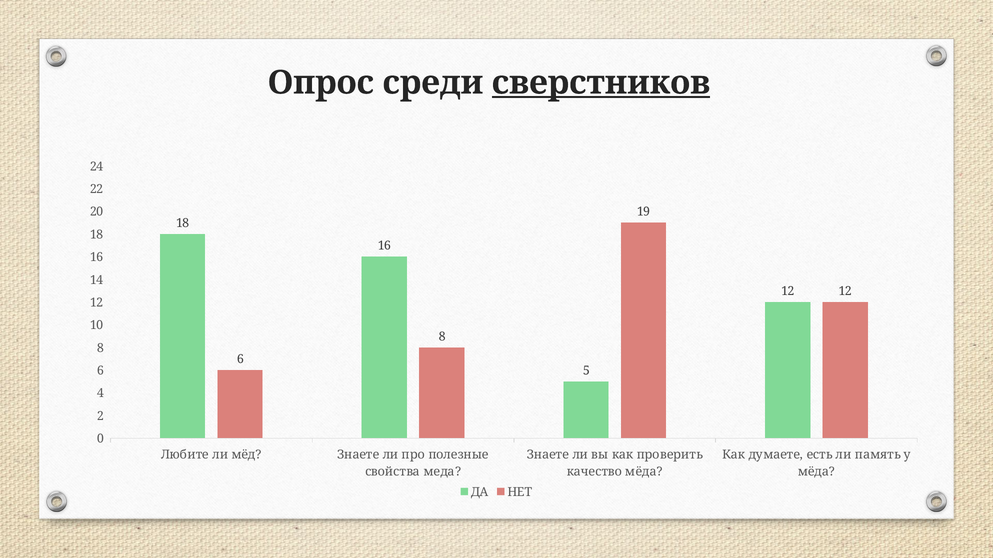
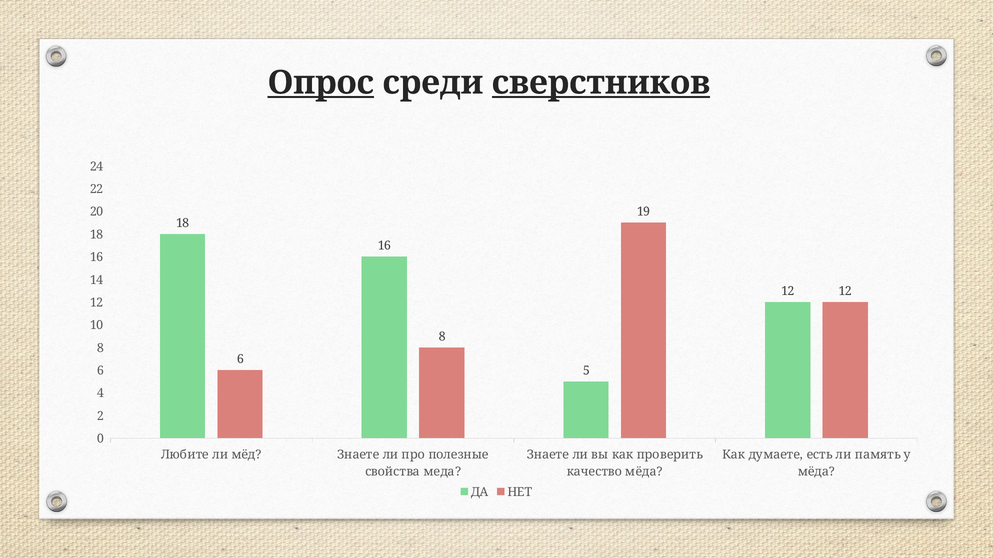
Опрос underline: none -> present (321, 83)
